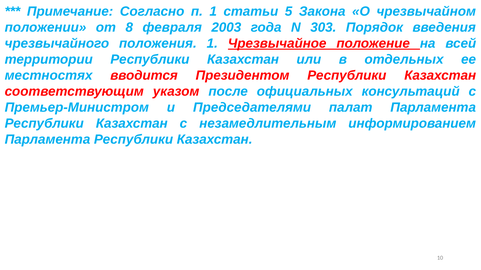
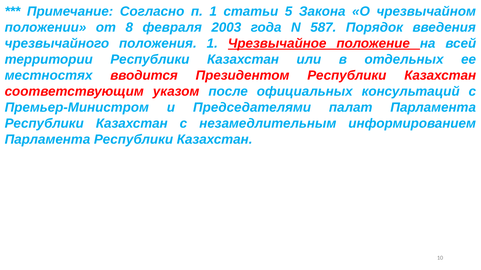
303: 303 -> 587 (323, 27)
